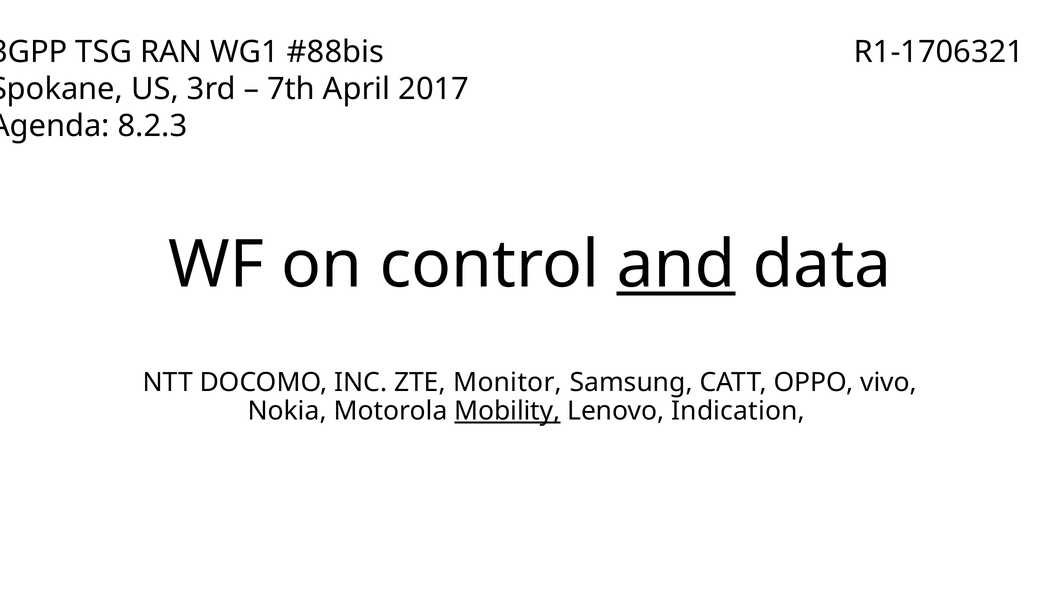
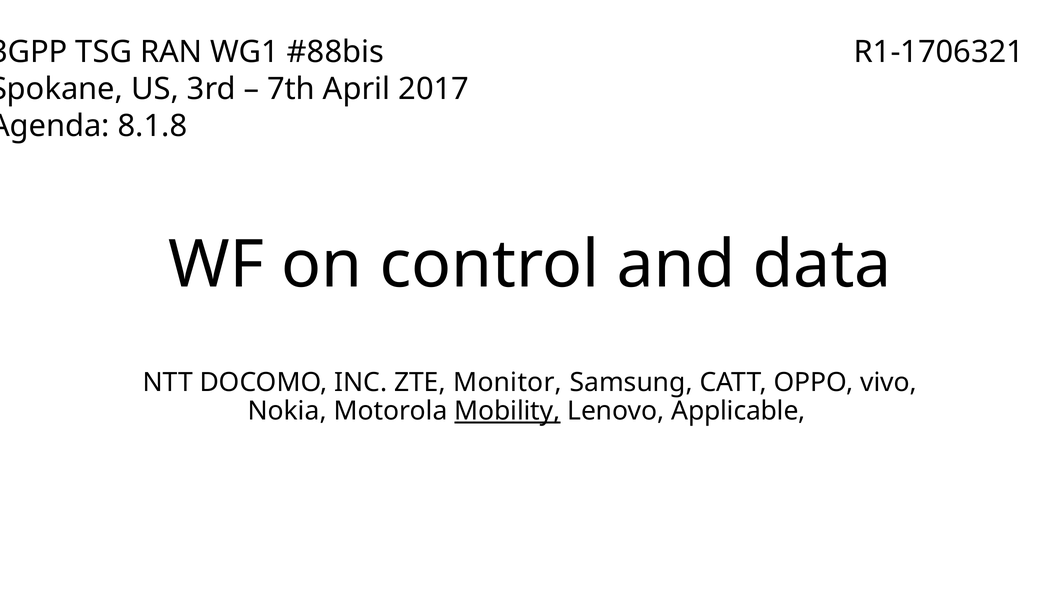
8.2.3: 8.2.3 -> 8.1.8 (153, 126)
and underline: present -> none (676, 265)
Indication: Indication -> Applicable (738, 411)
